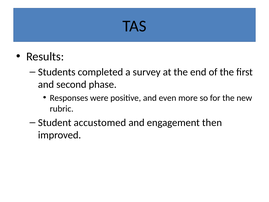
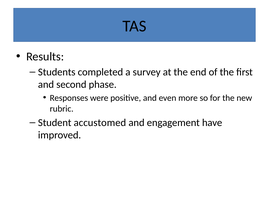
then: then -> have (212, 122)
